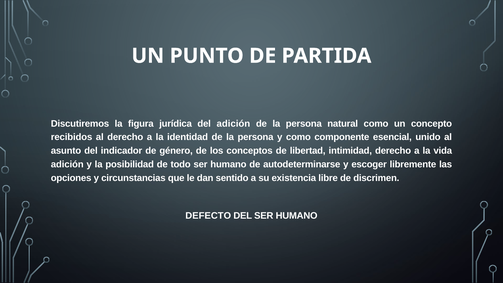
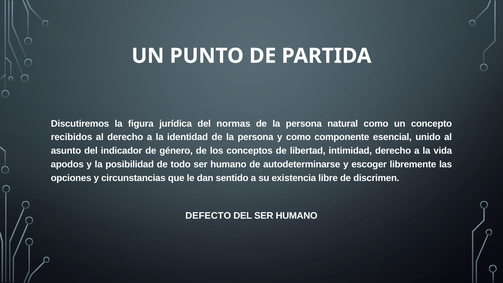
del adición: adición -> normas (233, 124)
adición: adición -> apodos (67, 164)
